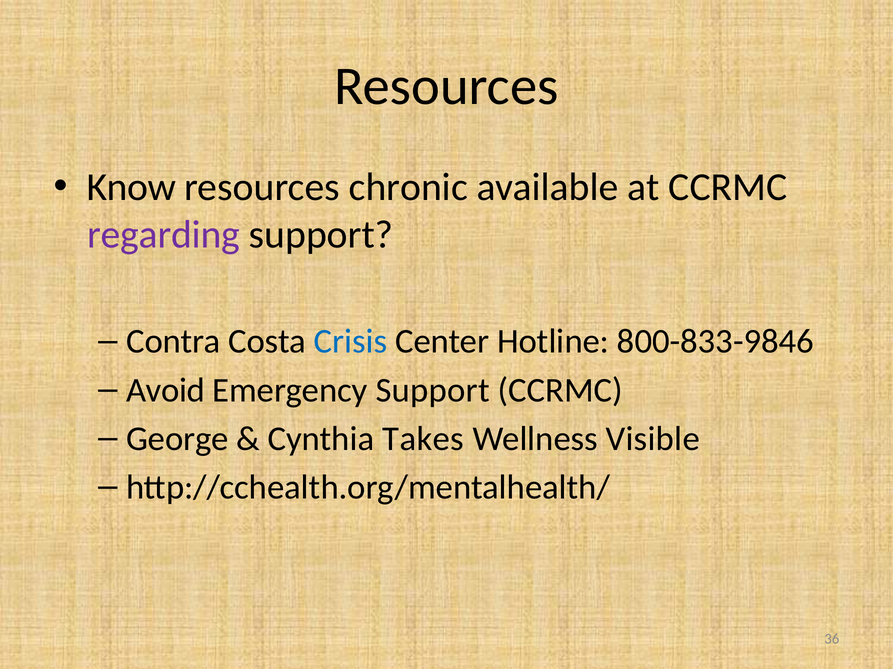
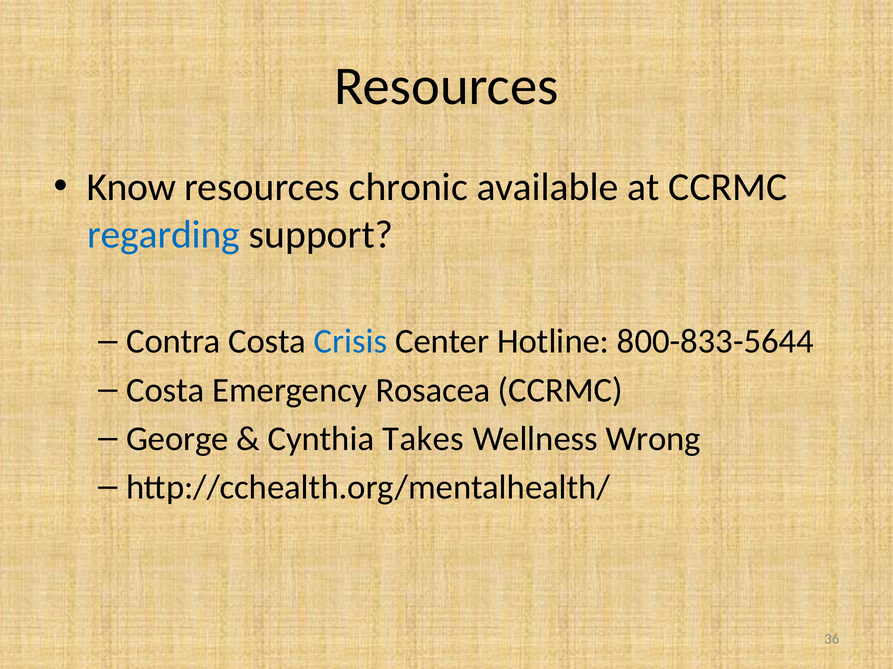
regarding colour: purple -> blue (164, 235)
800-833-9846: 800-833-9846 -> 800-833-5644 (715, 342)
Avoid: Avoid -> Costa (165, 390)
Emergency Support: Support -> Rosacea (433, 390)
Visible: Visible -> Wrong (653, 439)
